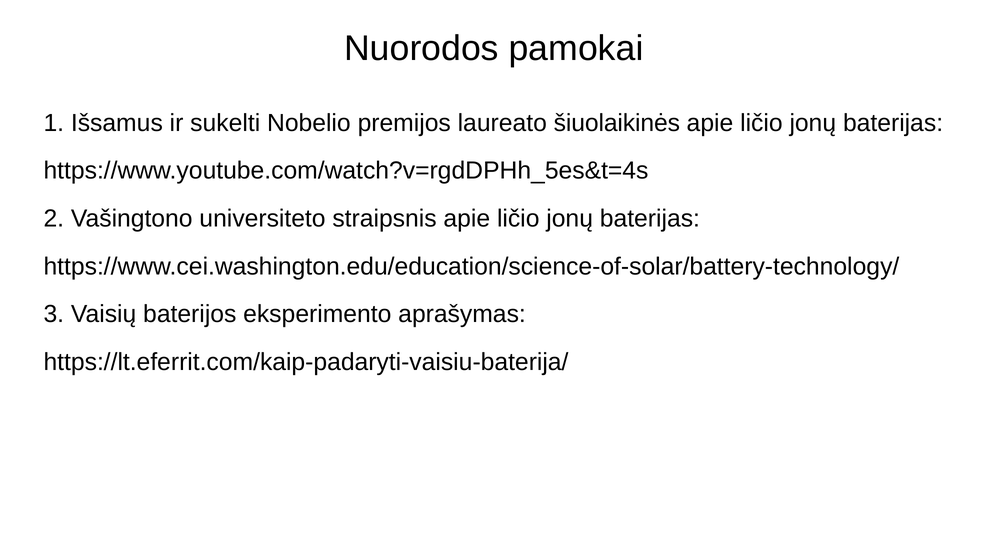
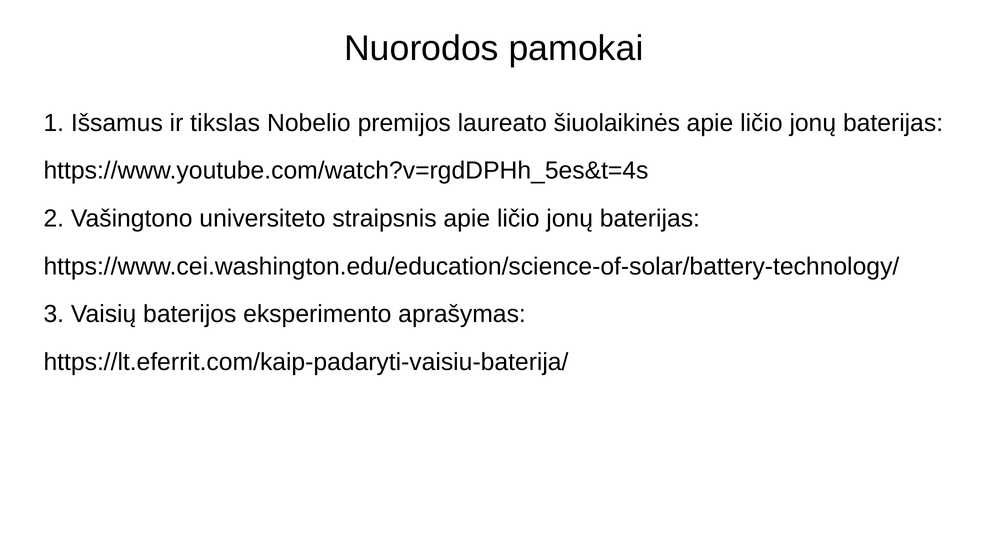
sukelti: sukelti -> tikslas (225, 123)
